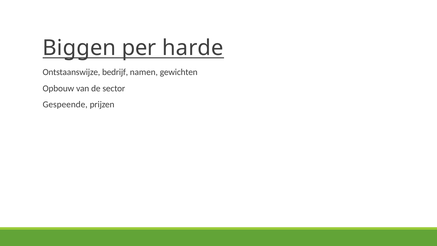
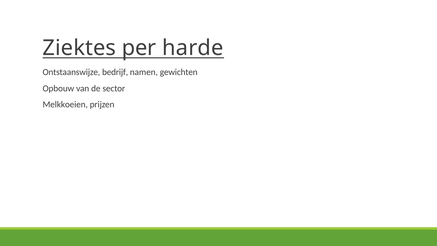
Biggen: Biggen -> Ziektes (79, 48)
Gespeende: Gespeende -> Melkkoeien (65, 105)
